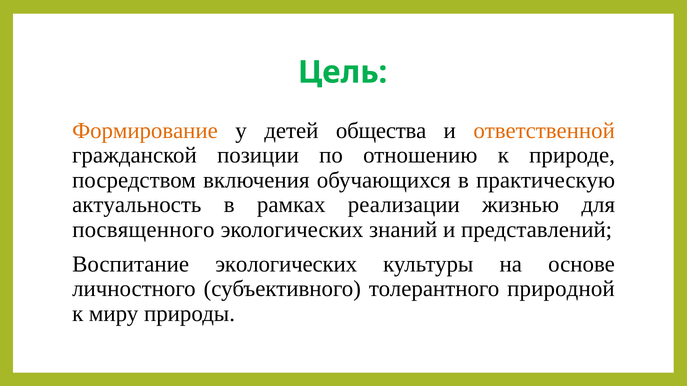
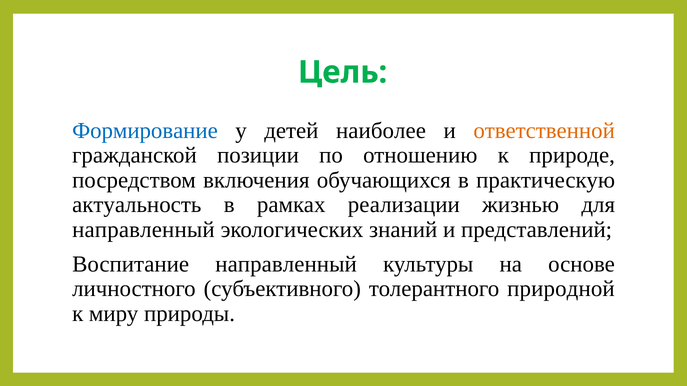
Формирование colour: orange -> blue (145, 131)
общества: общества -> наиболее (381, 131)
посвященного: посвященного -> направленный (143, 230)
Воспитание экологических: экологических -> направленный (286, 265)
